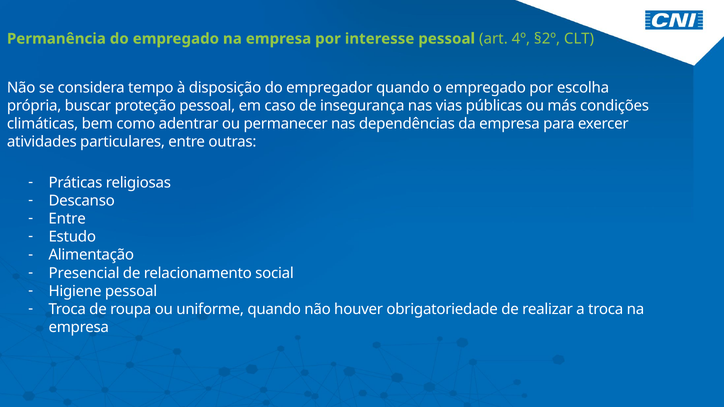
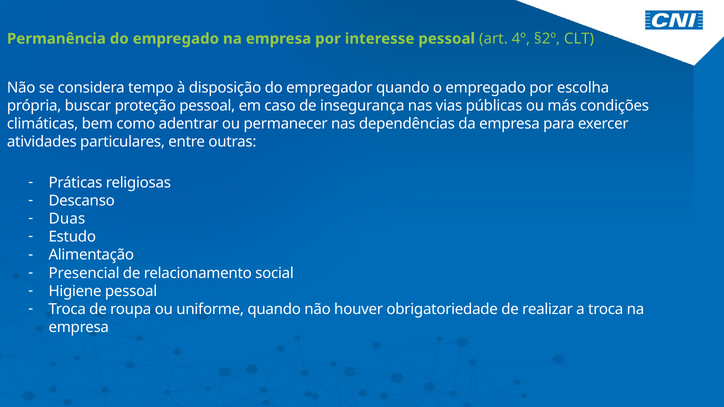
Entre: Entre -> Duas (67, 219)
